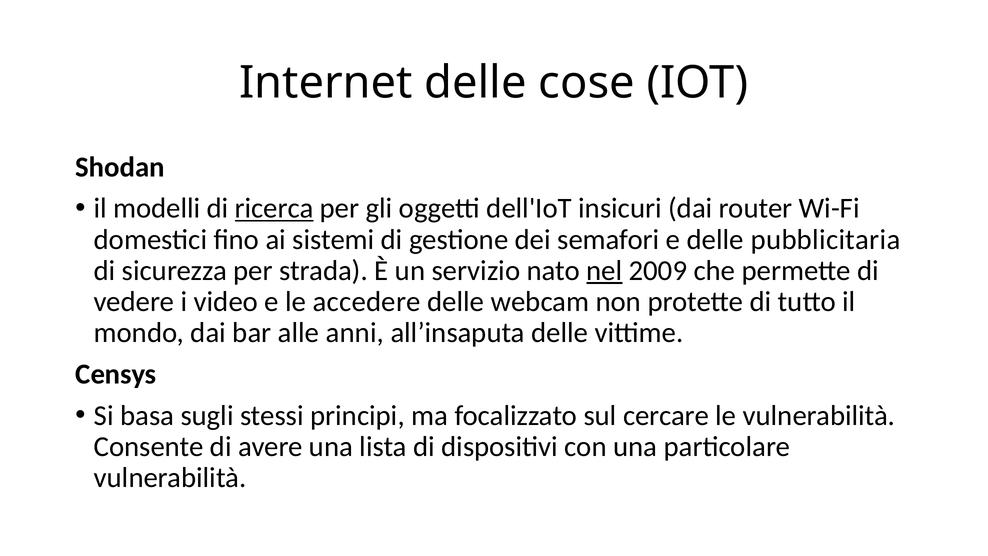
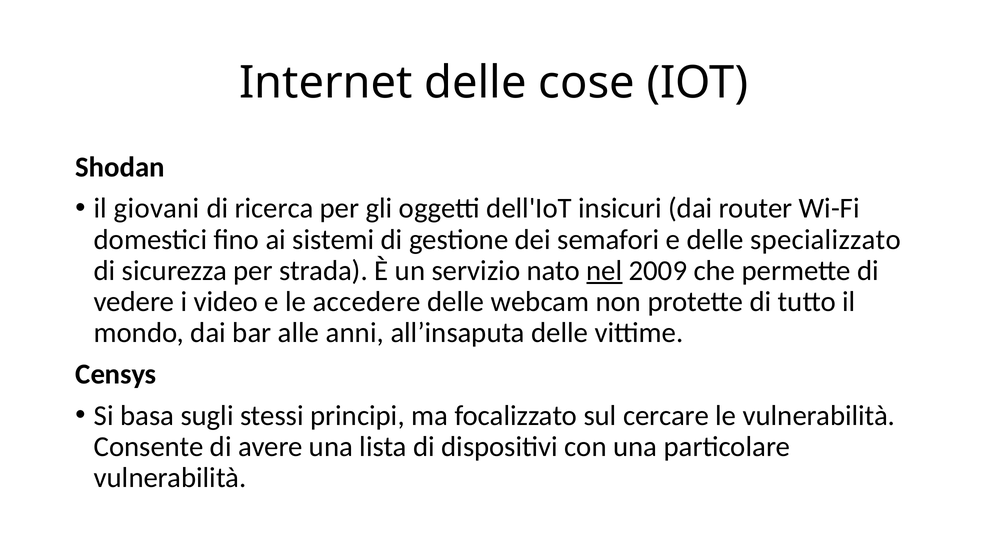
modelli: modelli -> giovani (157, 208)
ricerca underline: present -> none (274, 208)
pubblicitaria: pubblicitaria -> specializzato (826, 239)
